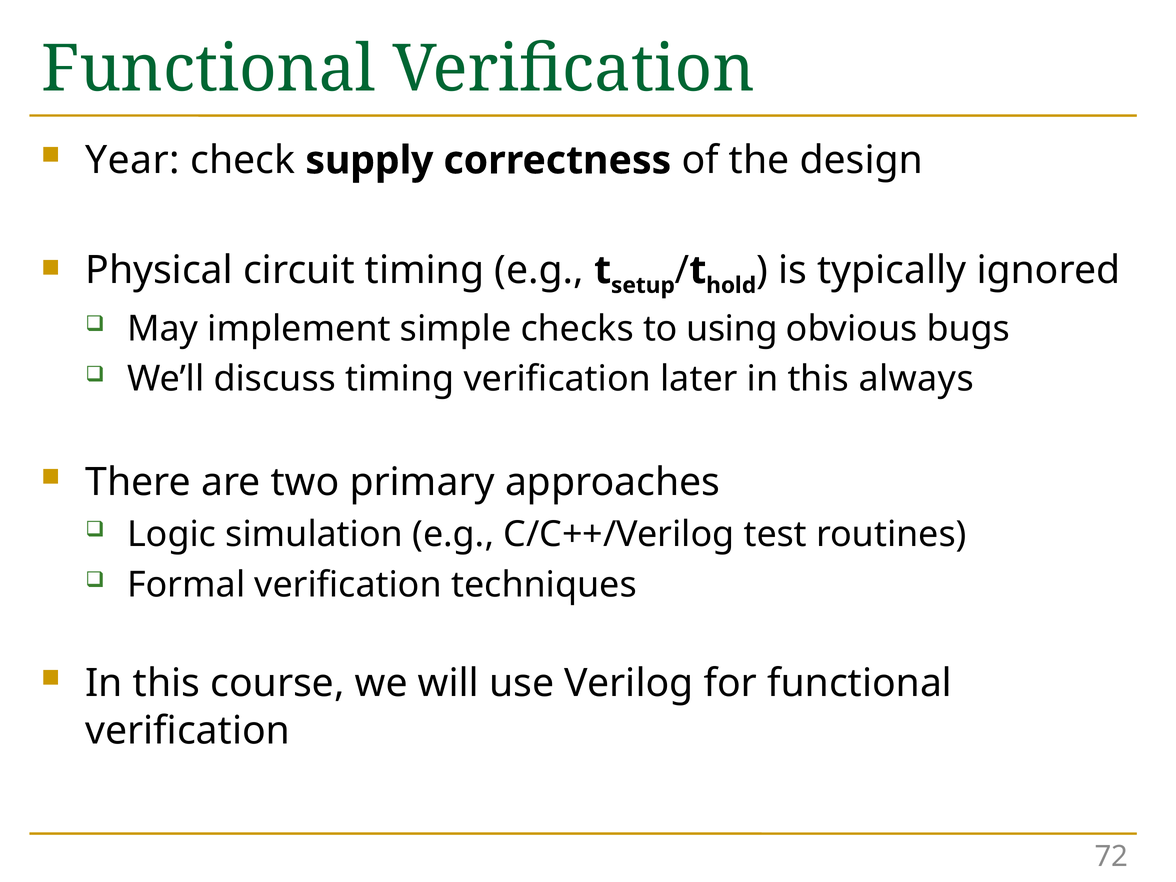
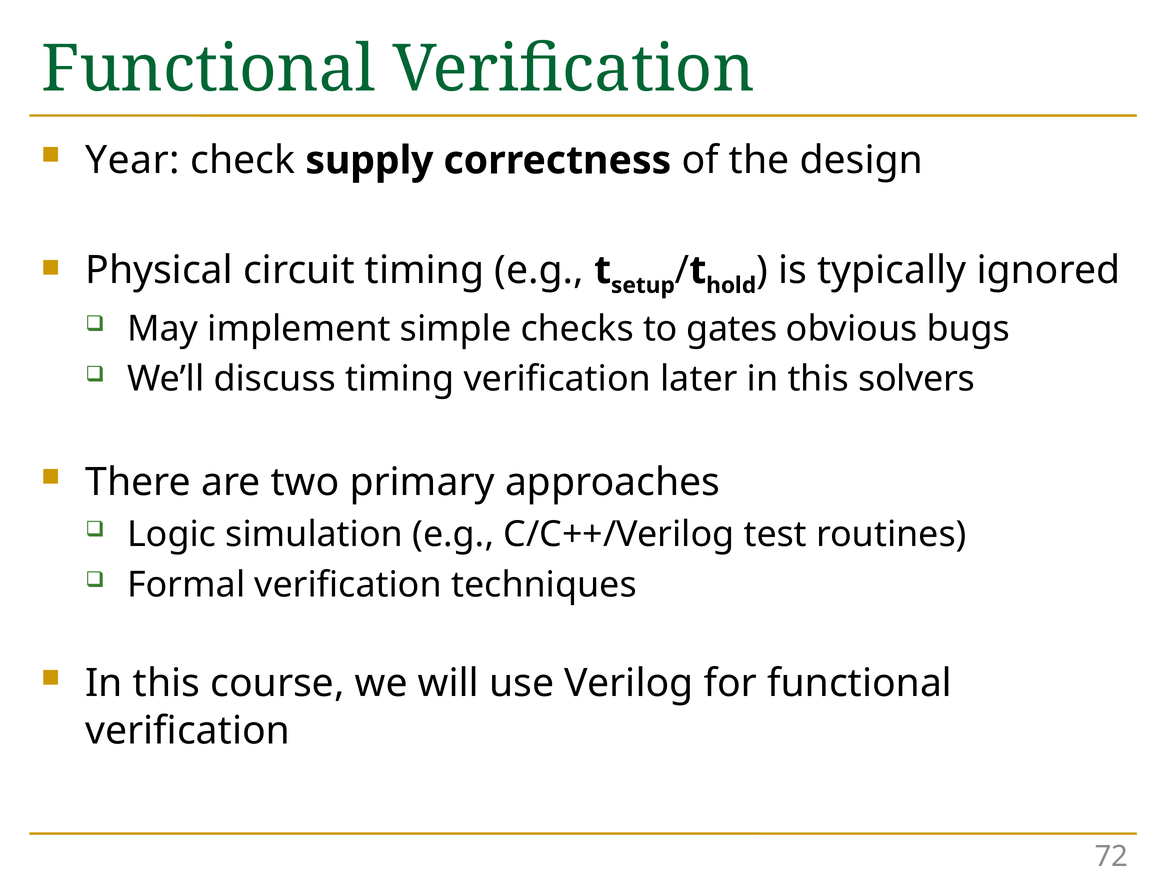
using: using -> gates (732, 329)
always: always -> solvers (917, 379)
